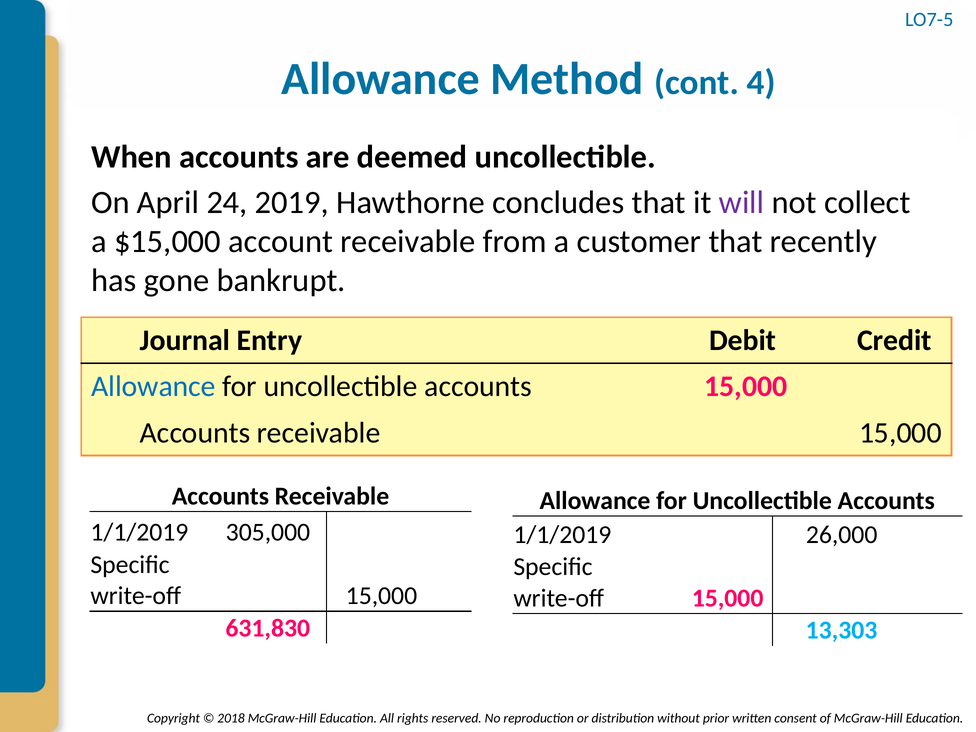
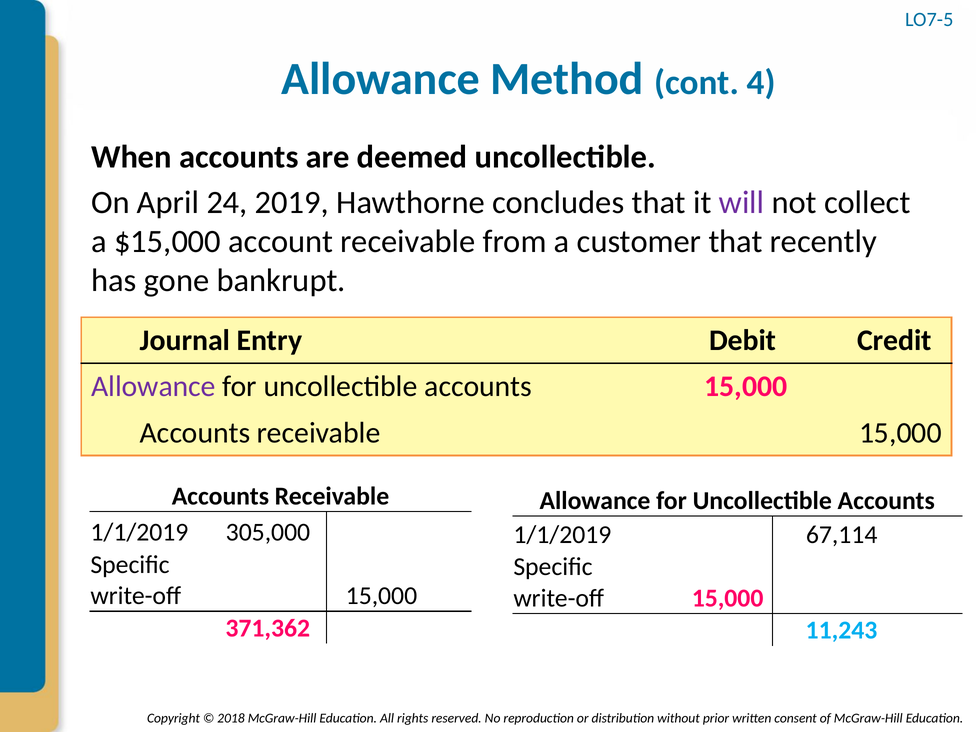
Allowance colour: blue -> purple (153, 387)
26,000: 26,000 -> 67,114 (842, 535)
631,830: 631,830 -> 371,362 (268, 628)
13,303: 13,303 -> 11,243 (841, 630)
